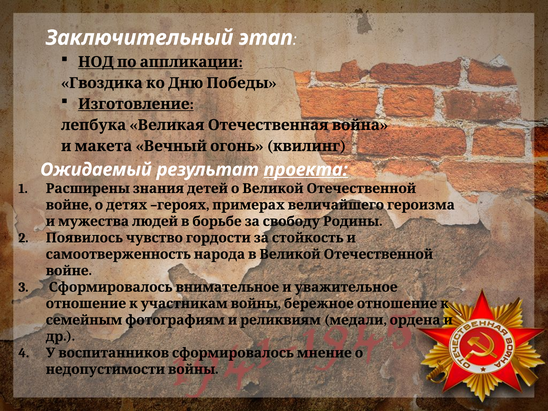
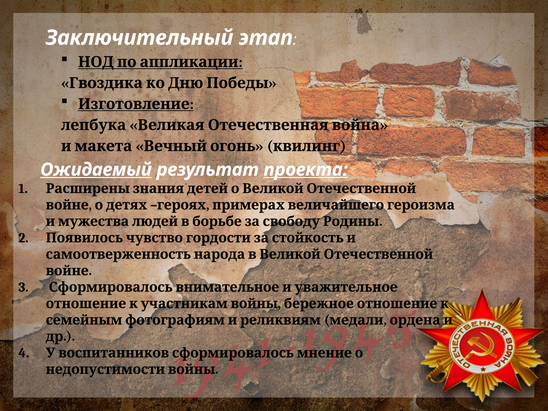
Ожидаемый underline: none -> present (96, 170)
